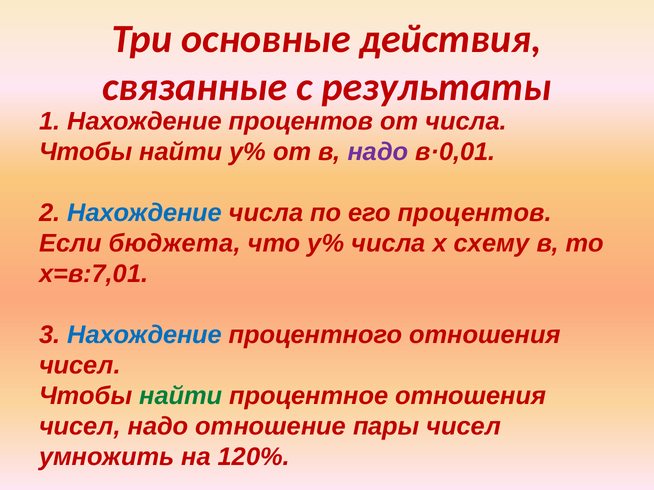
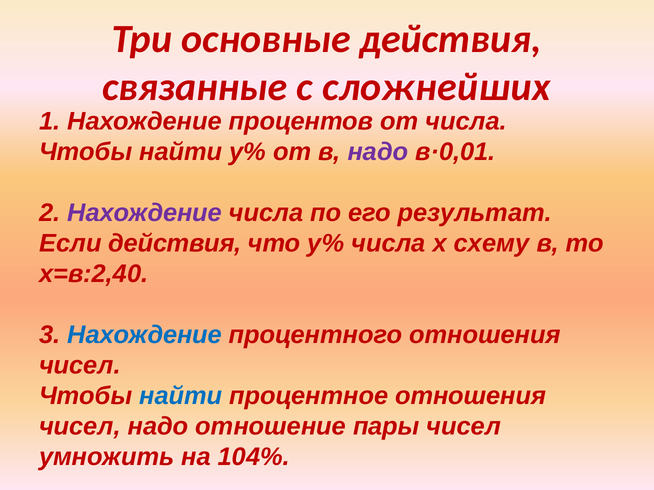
результаты: результаты -> сложнейших (437, 87)
Нахождение colour: blue -> purple (145, 213)
его процентов: процентов -> результат (475, 213)
Если бюджета: бюджета -> действия (175, 244)
x=в:7,01: x=в:7,01 -> x=в:2,40 (94, 274)
найти colour: green -> blue (181, 396)
120%: 120% -> 104% (254, 458)
